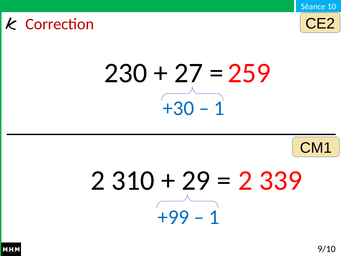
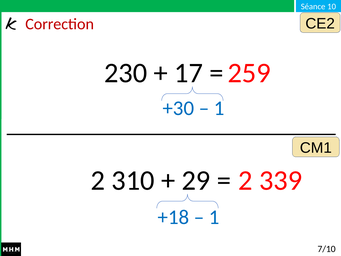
27: 27 -> 17 (189, 73)
+99: +99 -> +18 (173, 217)
9/10: 9/10 -> 7/10 (327, 249)
